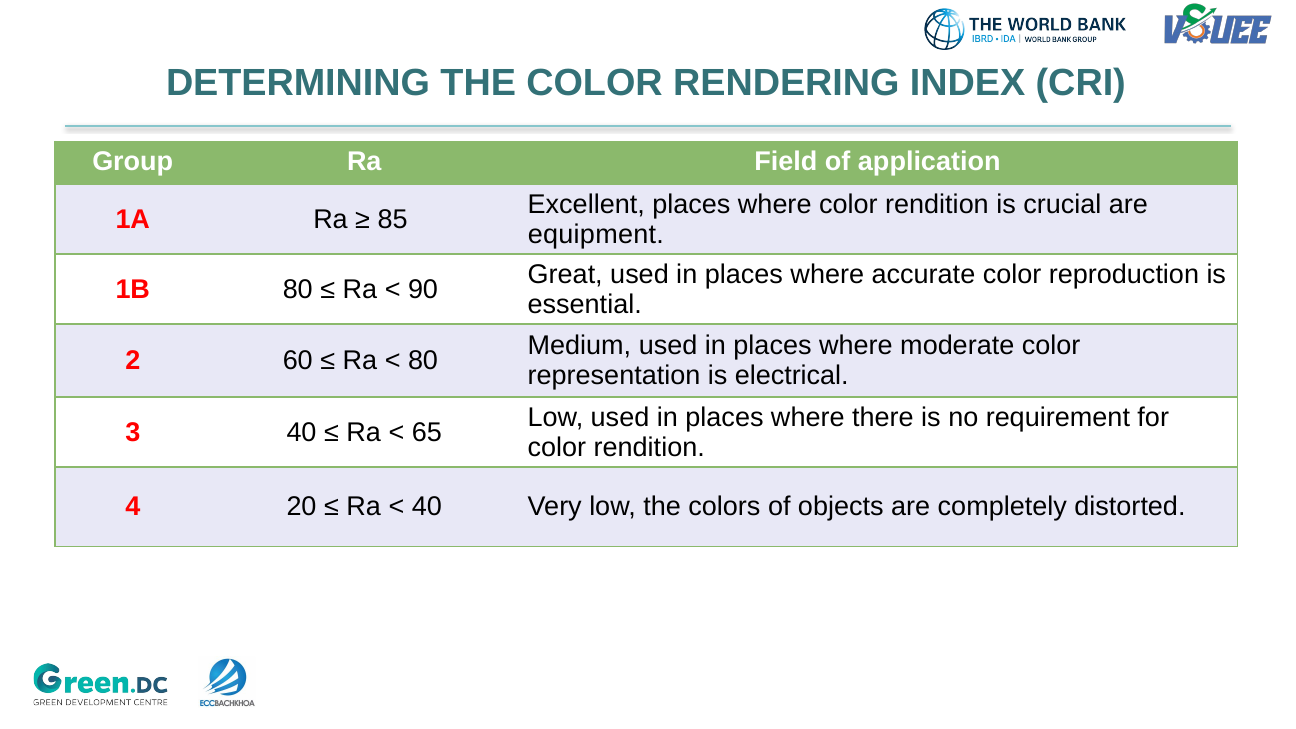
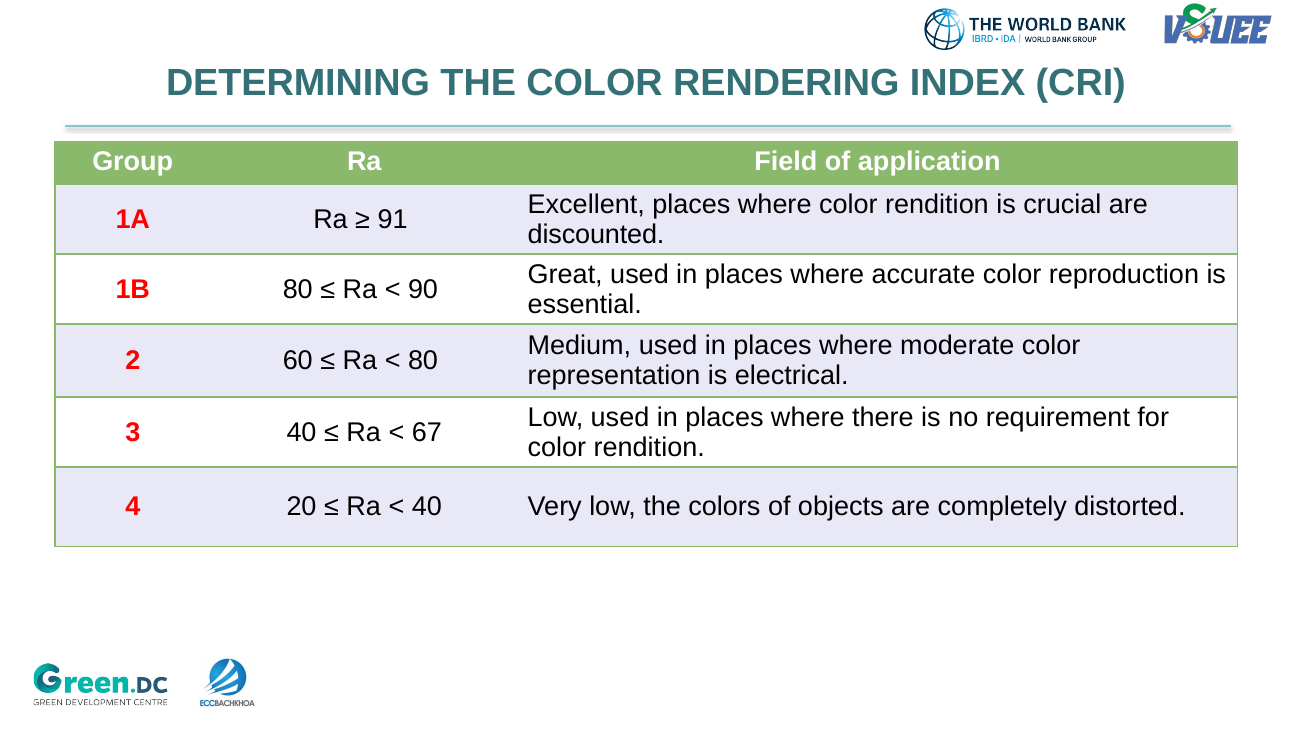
85: 85 -> 91 (393, 220)
equipment: equipment -> discounted (596, 235)
65: 65 -> 67 (427, 432)
